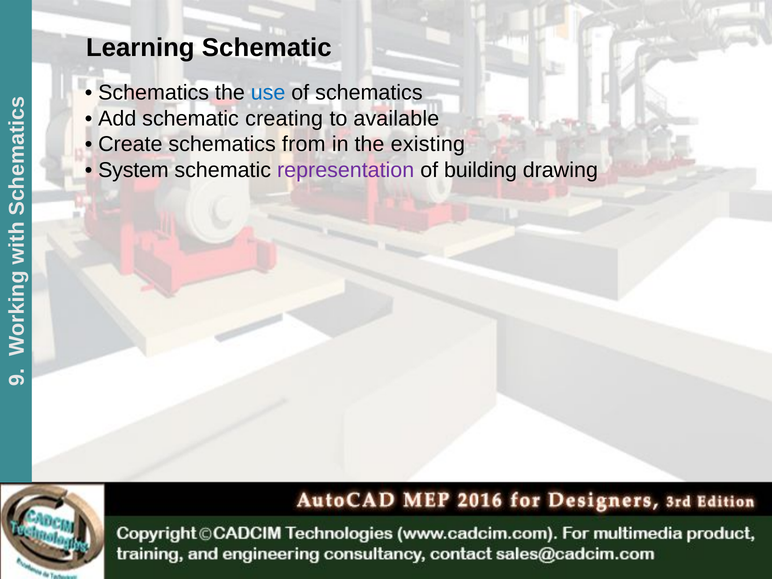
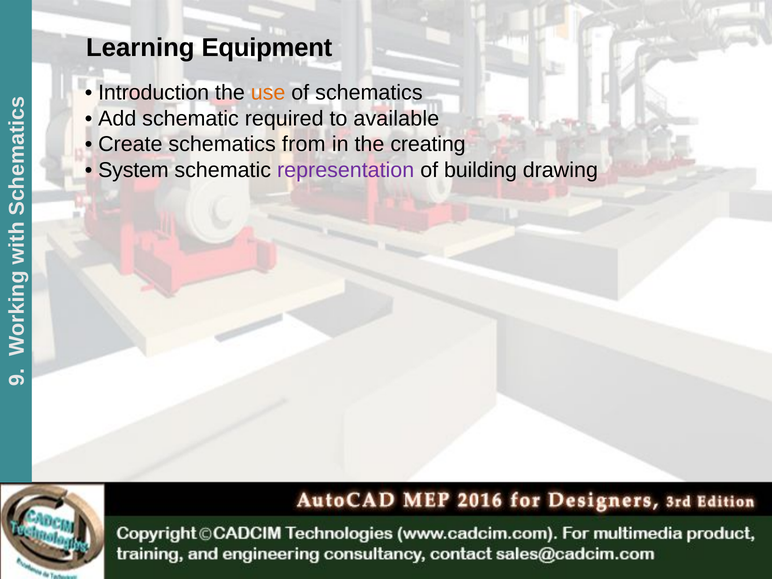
Learning Schematic: Schematic -> Equipment (267, 48)
Schematics: Schematics -> Introduction (154, 93)
use colour: blue -> orange (268, 93)
creating: creating -> required (284, 118)
existing: existing -> creating (428, 144)
